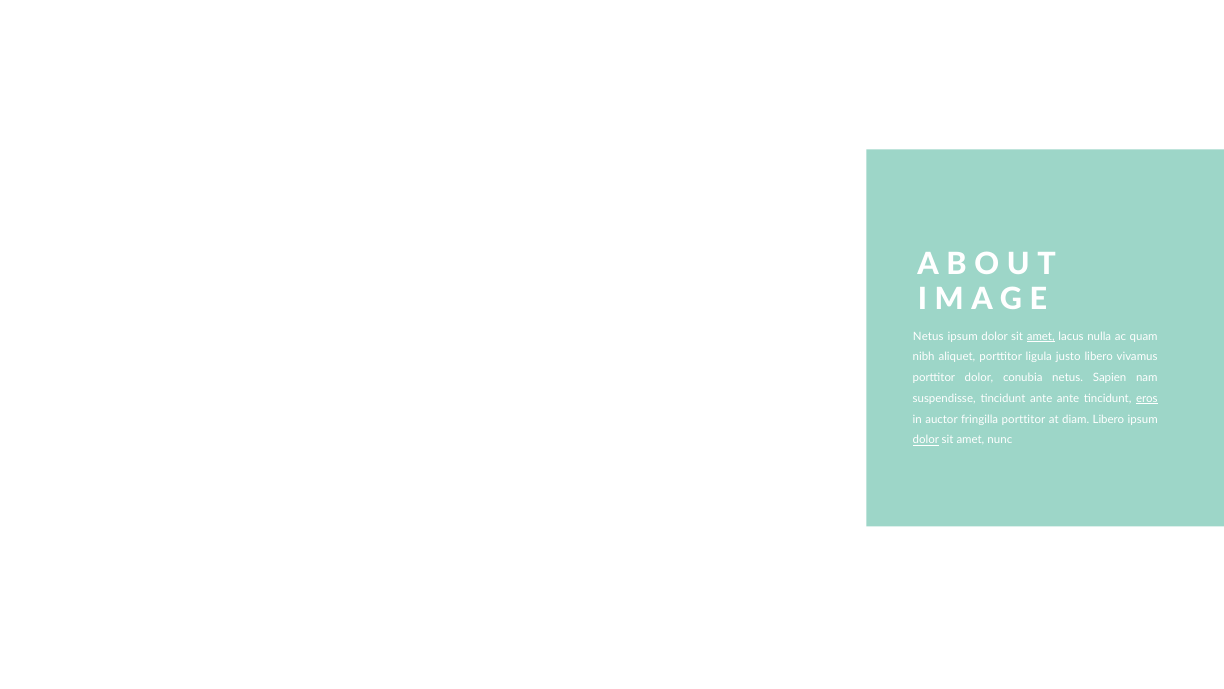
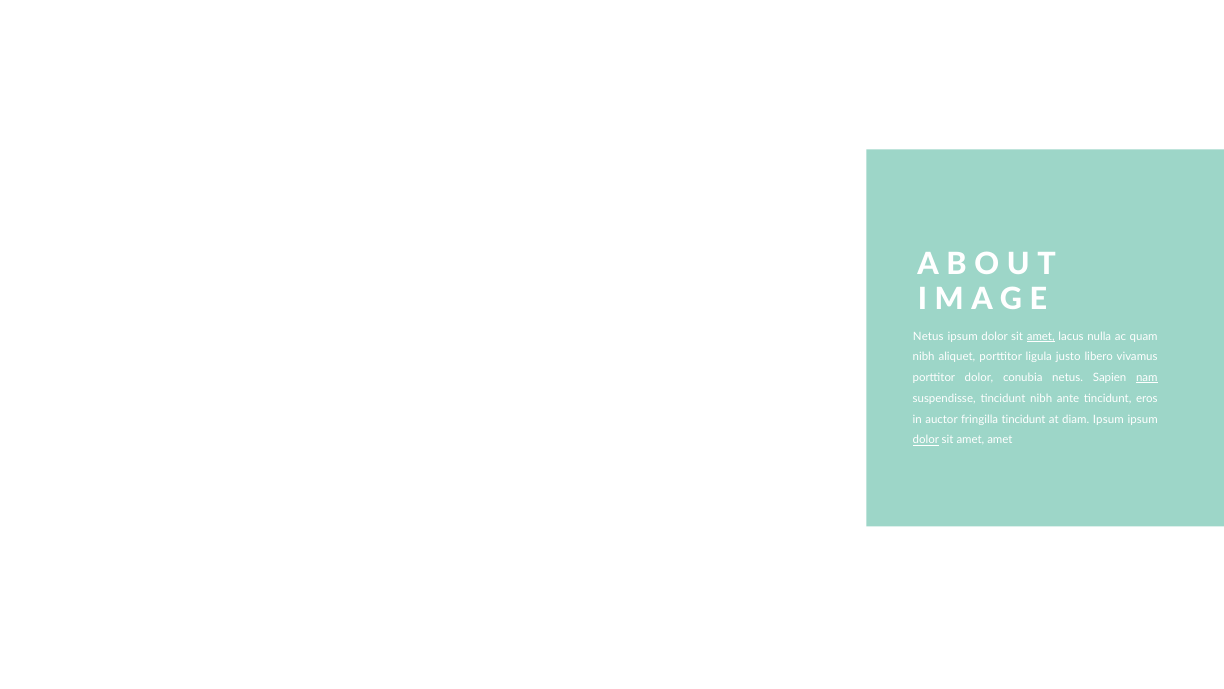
nam underline: none -> present (1147, 378)
tincidunt ante: ante -> nibh (1041, 398)
eros underline: present -> none (1147, 398)
fringilla porttitor: porttitor -> tincidunt (1024, 419)
diam Libero: Libero -> Ipsum (1108, 419)
amet nunc: nunc -> amet (1000, 440)
